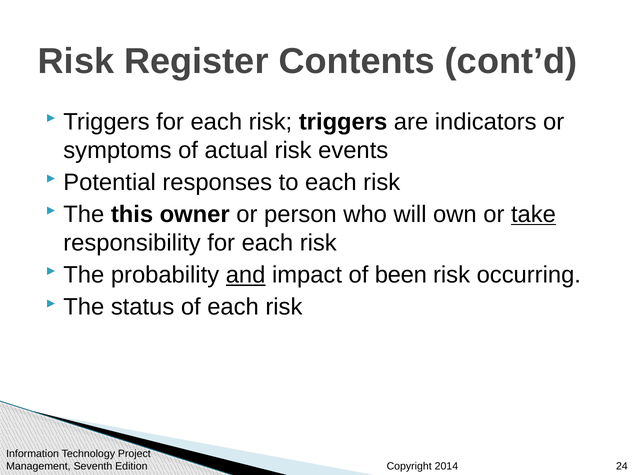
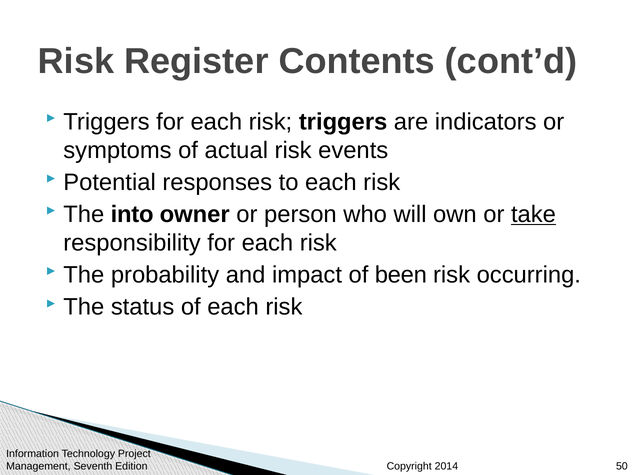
this: this -> into (132, 214)
and underline: present -> none (246, 275)
24: 24 -> 50 (622, 467)
